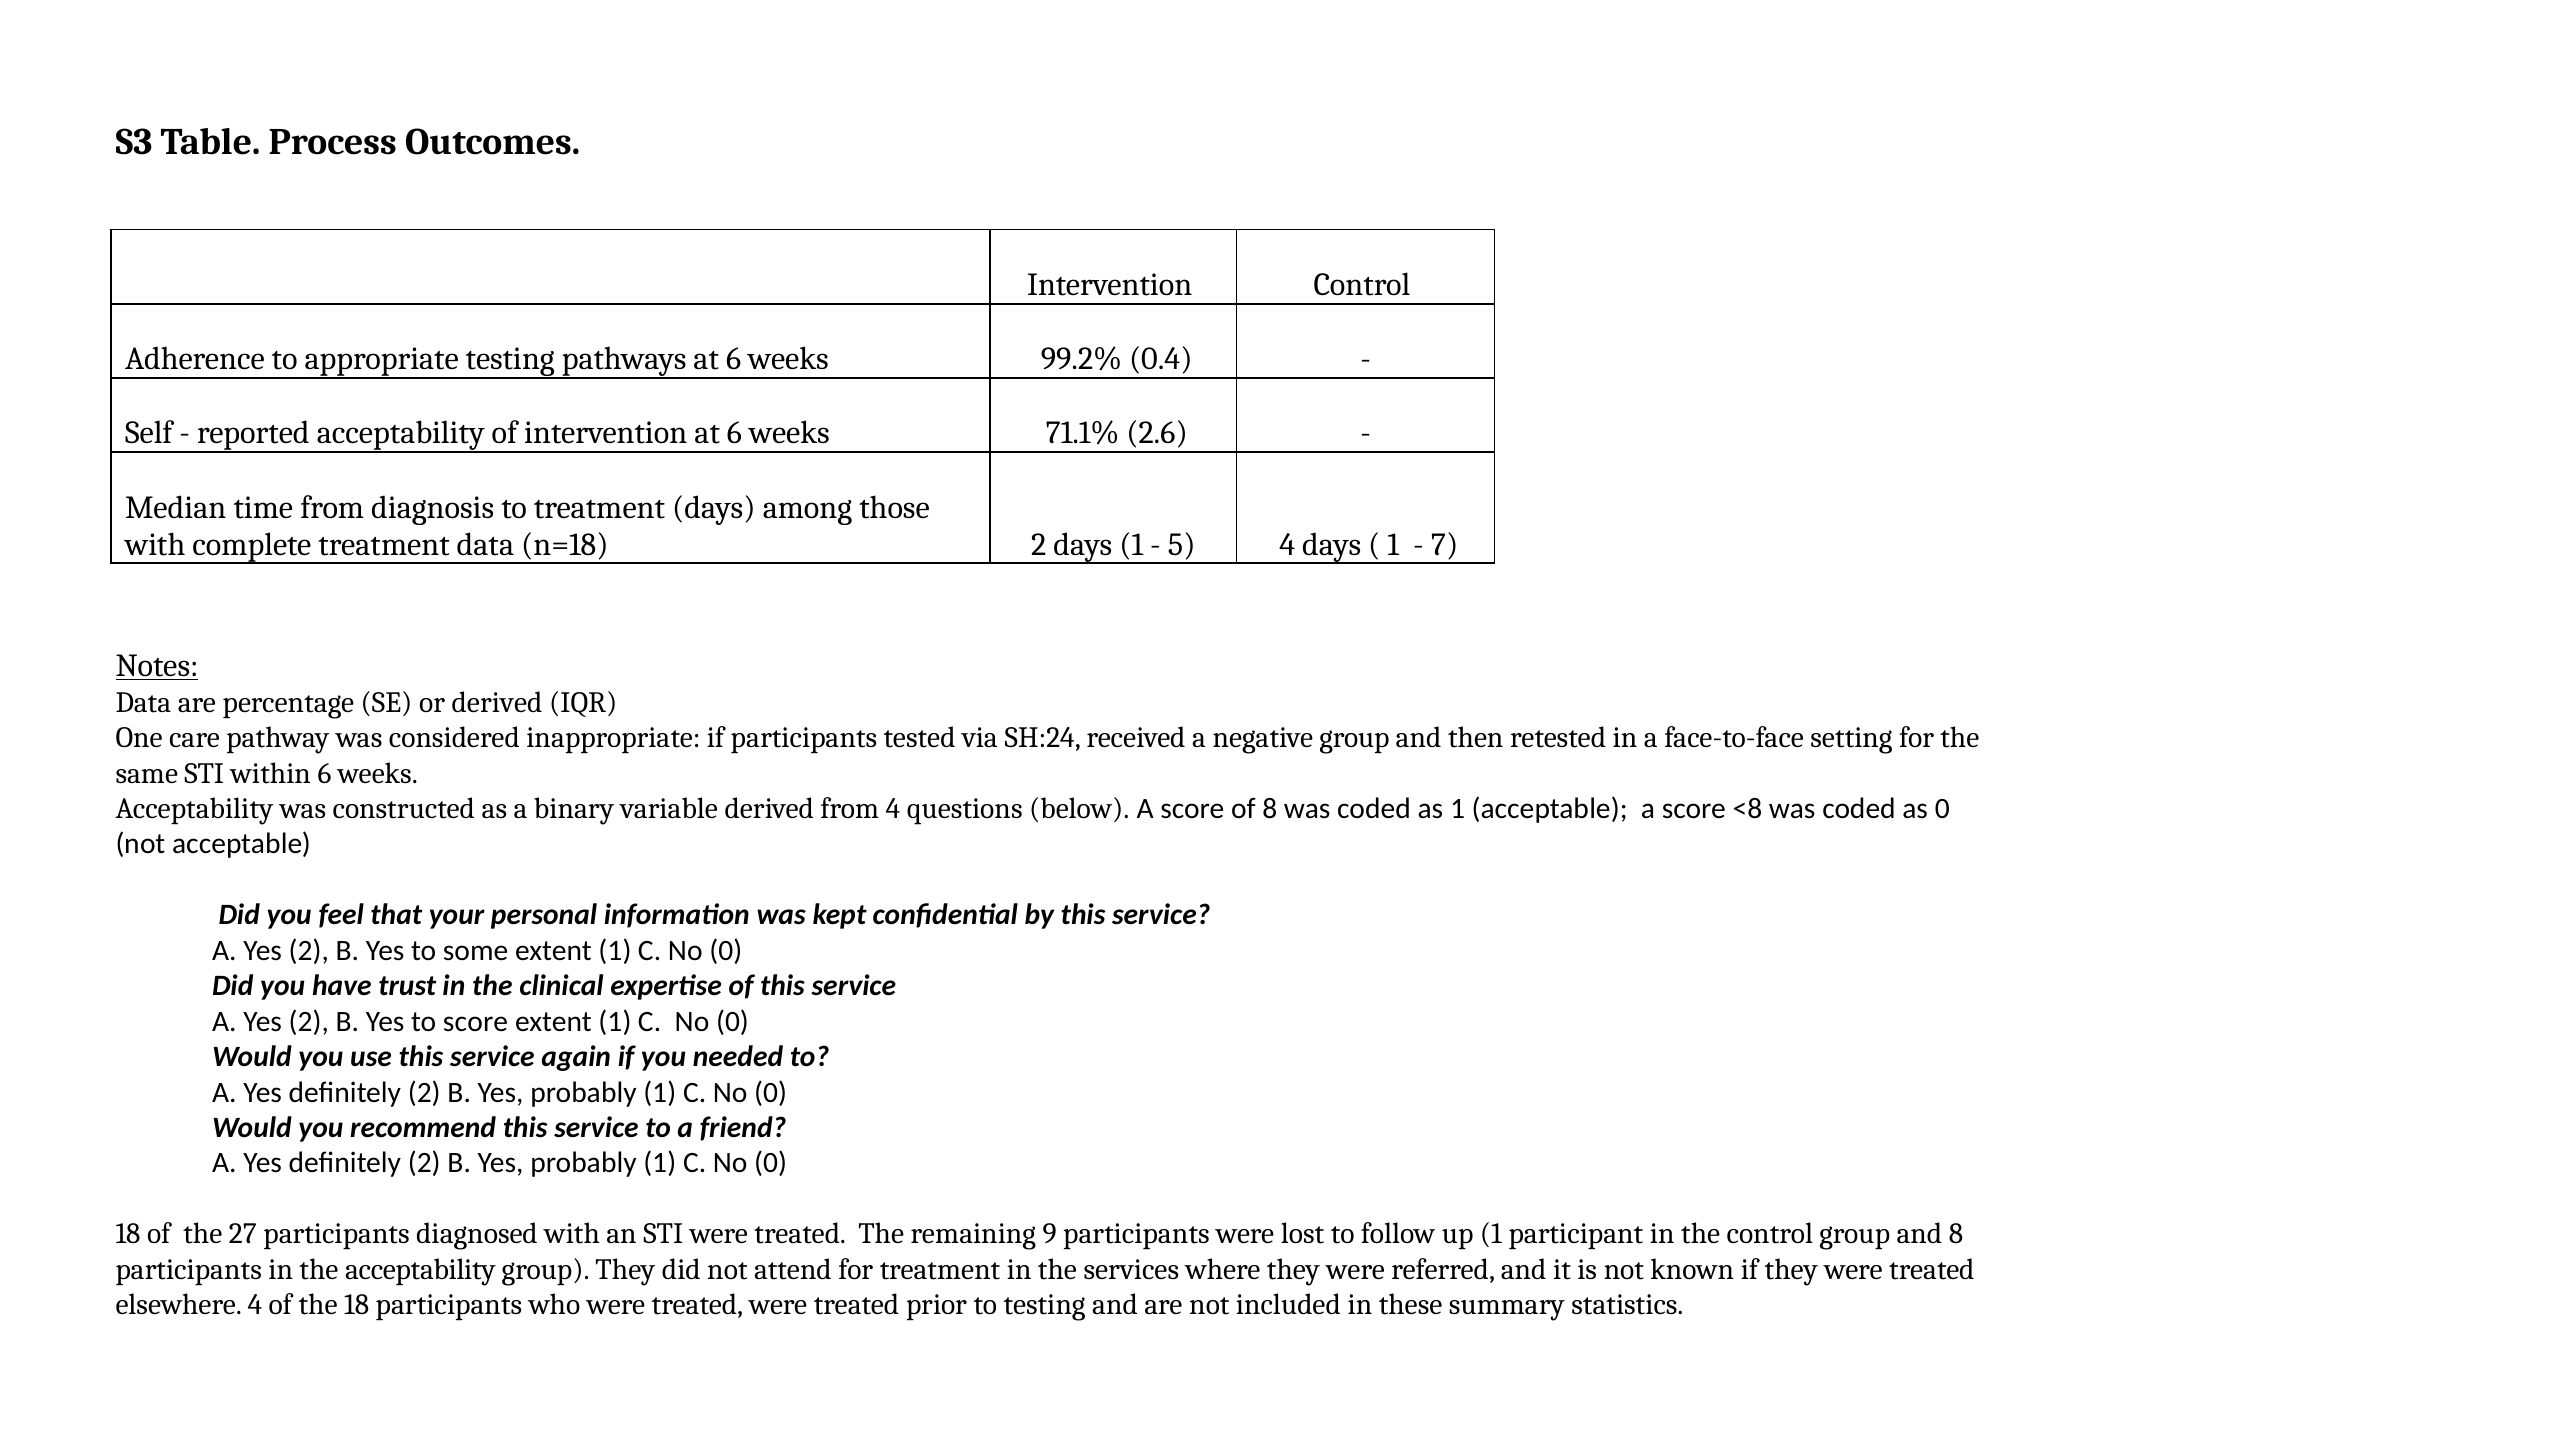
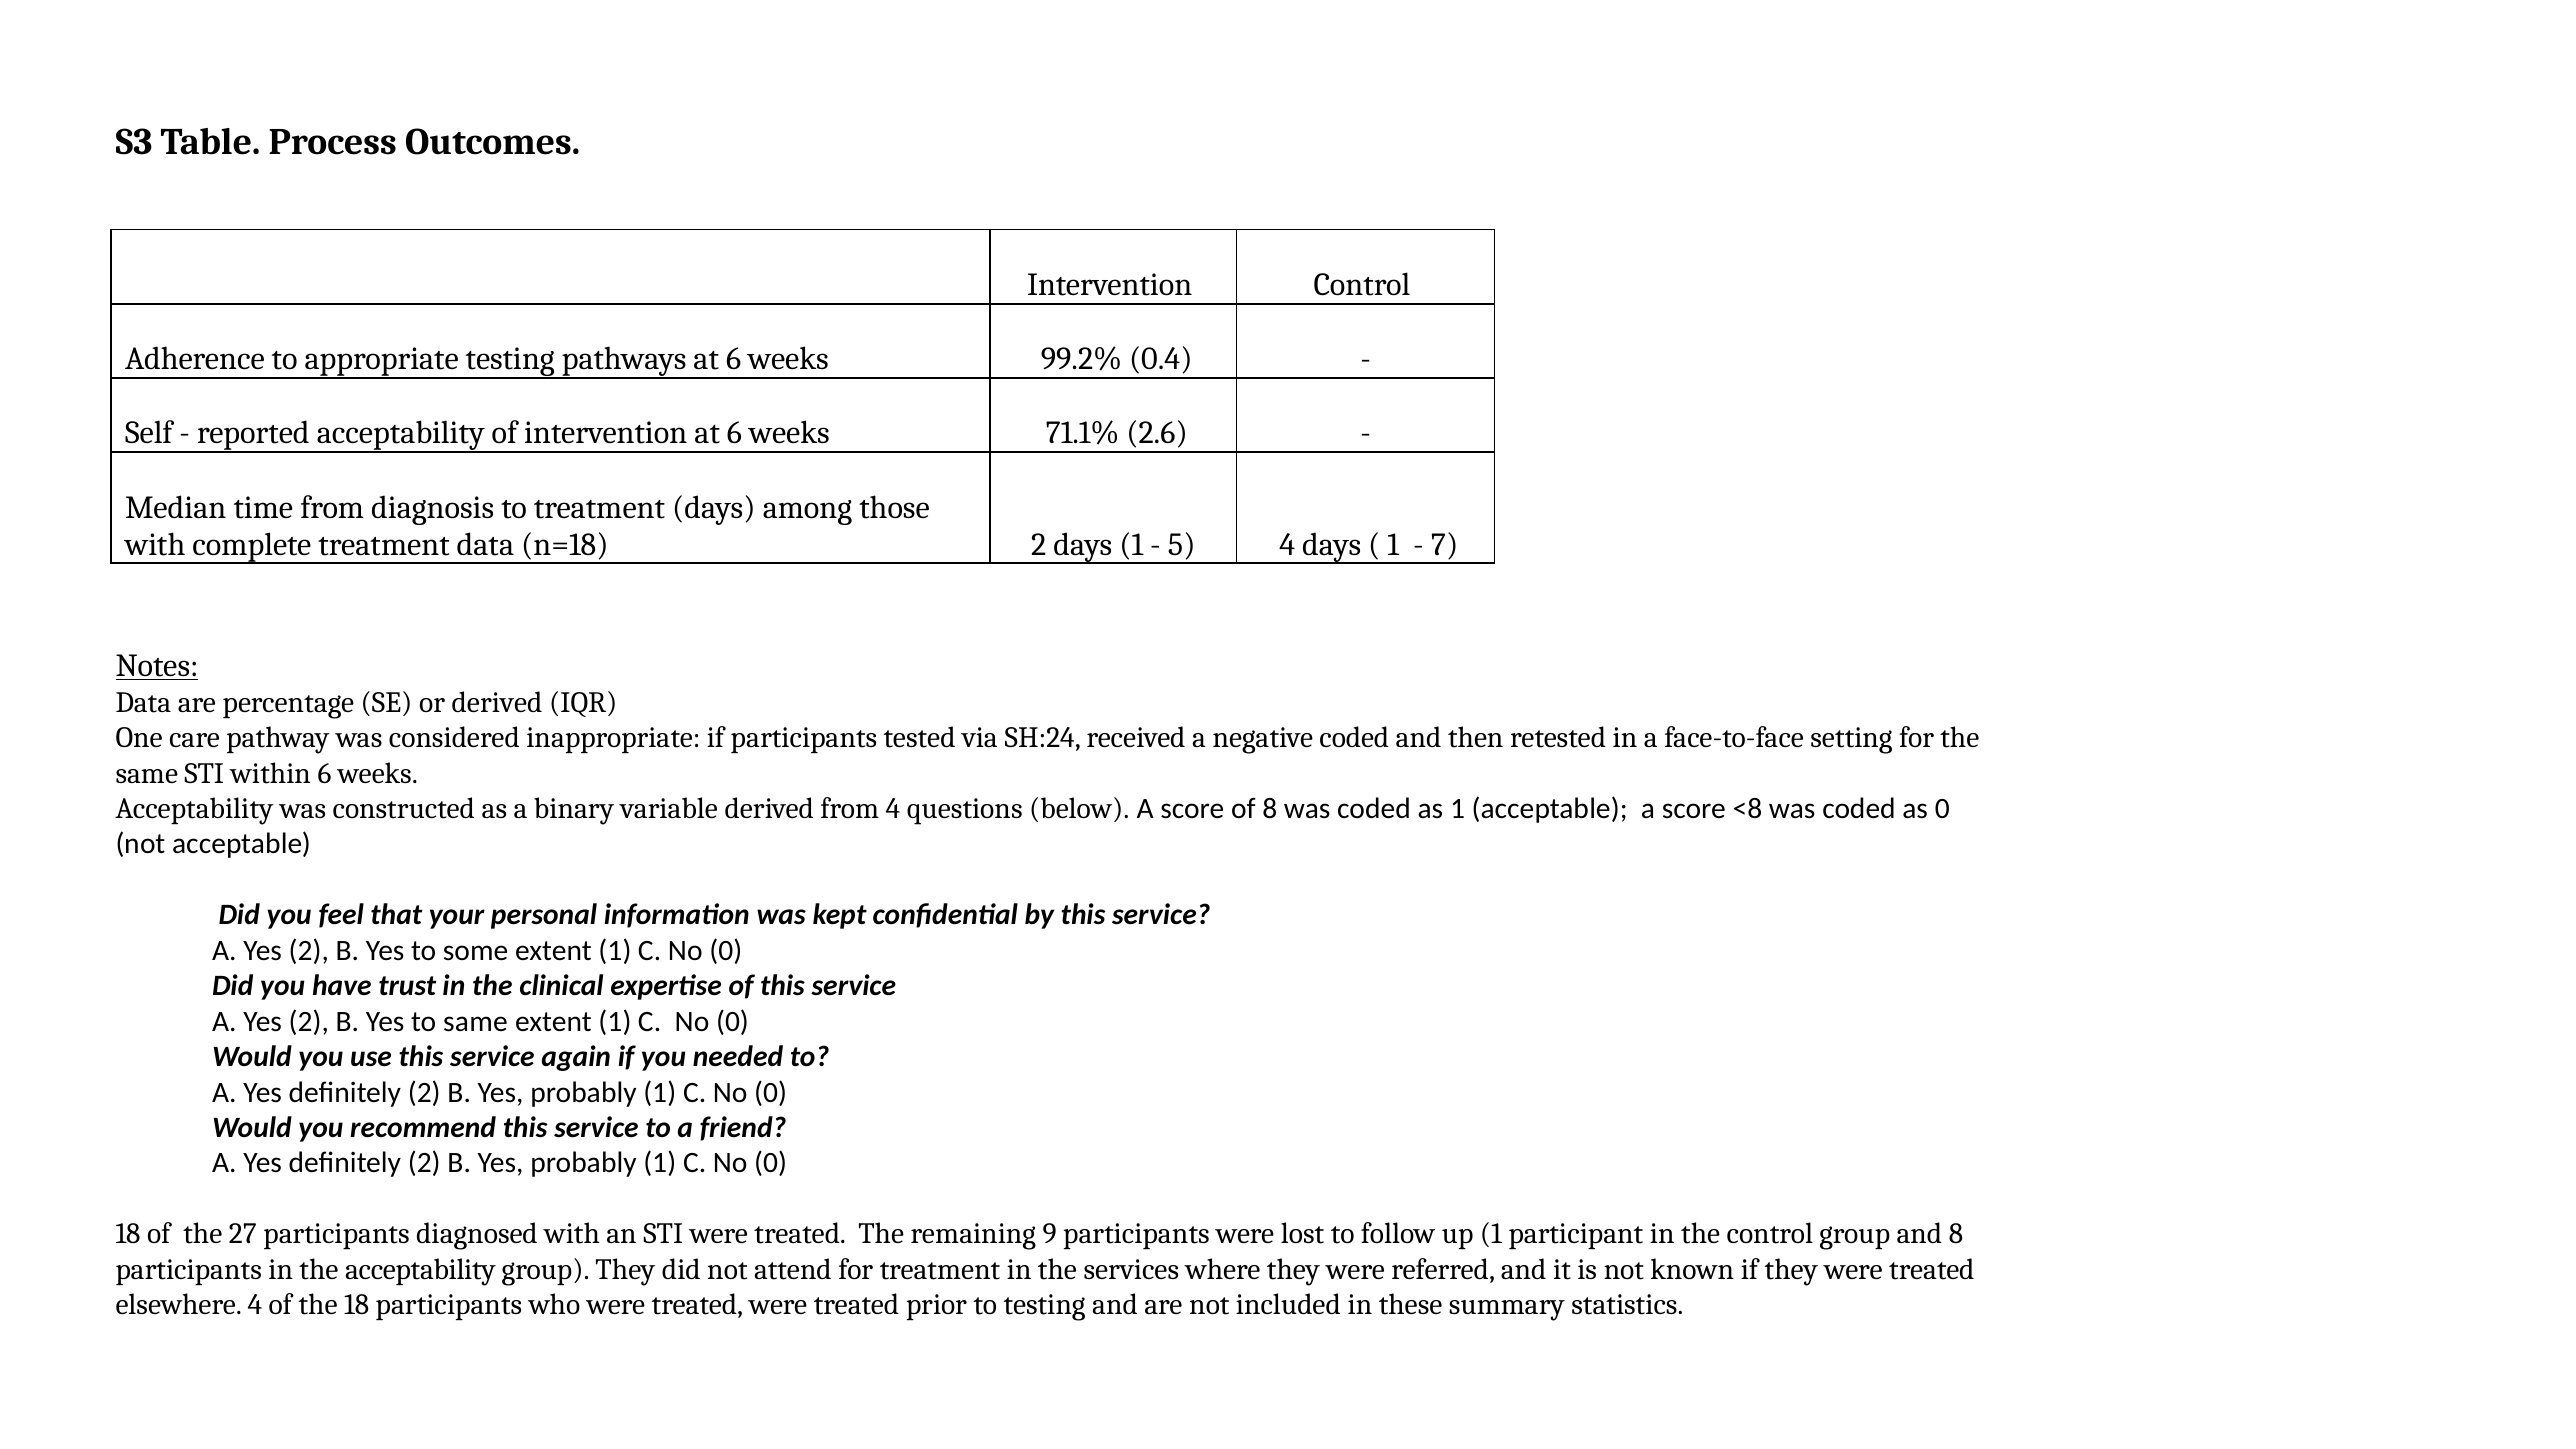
negative group: group -> coded (1354, 738)
to score: score -> same (475, 1021)
